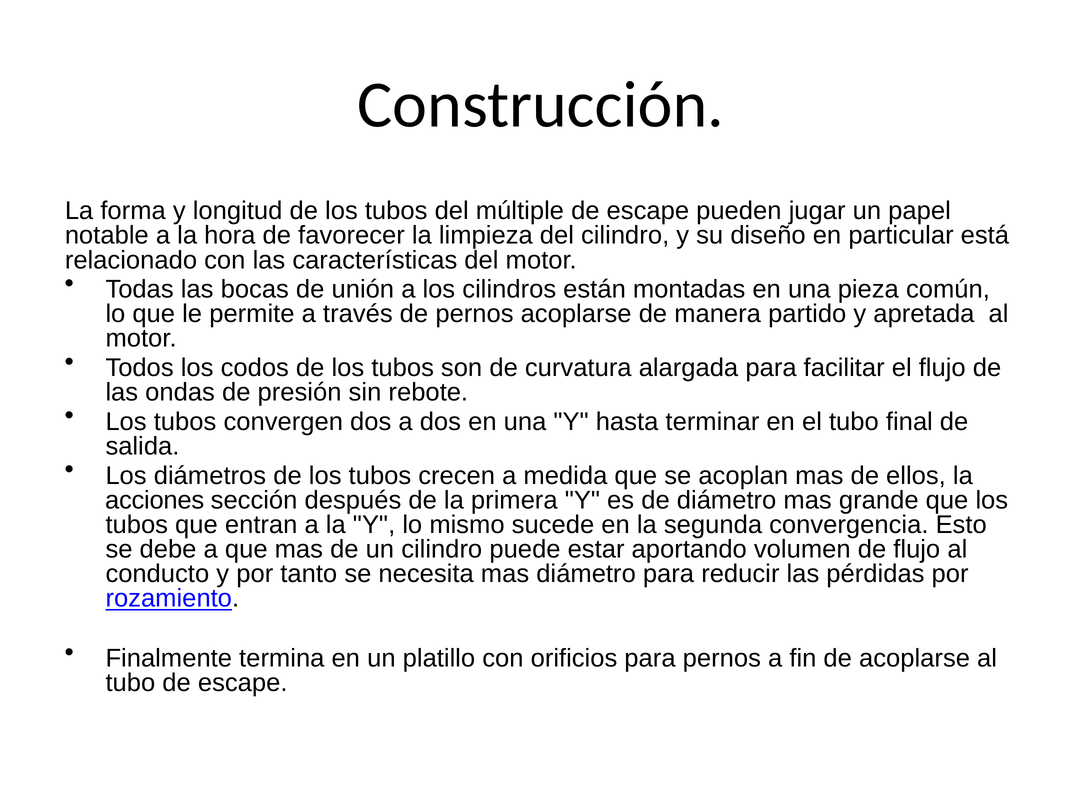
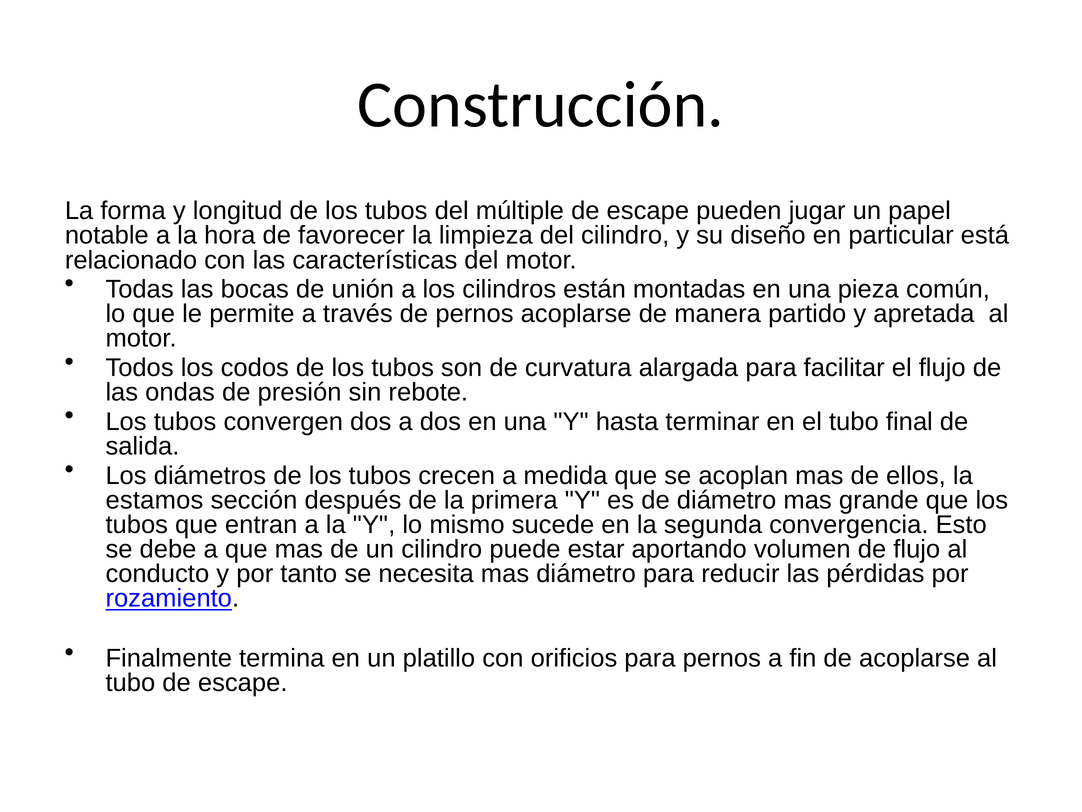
acciones: acciones -> estamos (154, 500)
